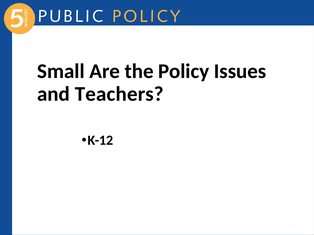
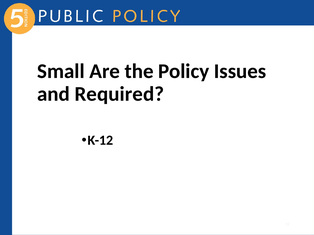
Teachers: Teachers -> Required (119, 94)
